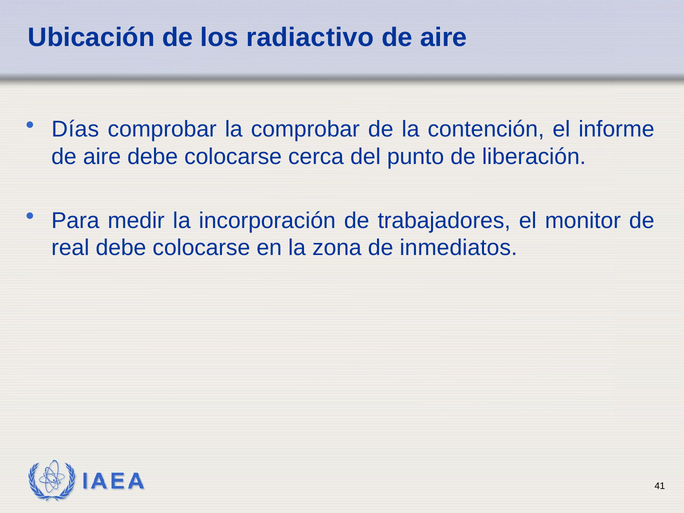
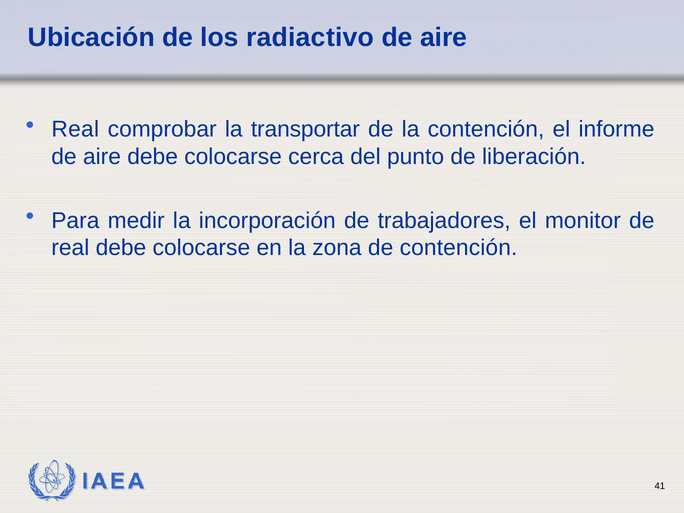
Días: Días -> Real (75, 129)
la comprobar: comprobar -> transportar (305, 129)
de inmediatos: inmediatos -> contención (459, 248)
